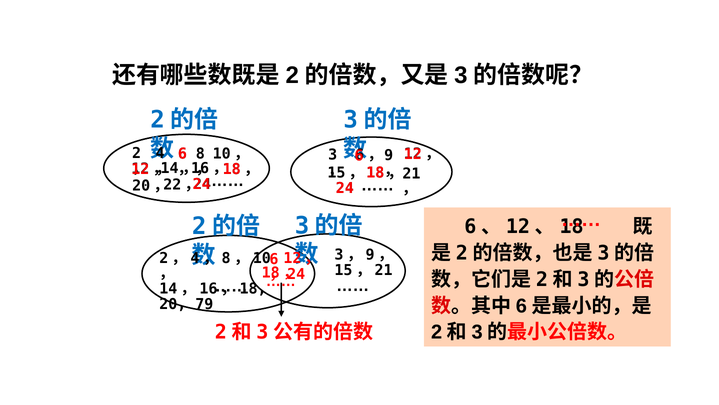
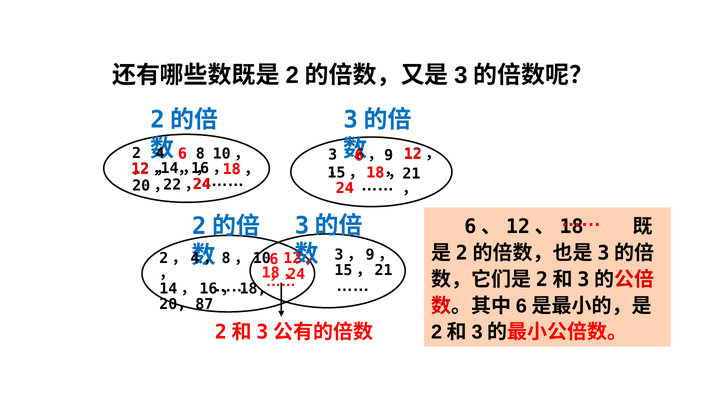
79: 79 -> 87 (204, 304)
